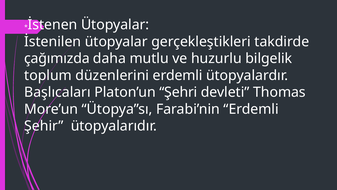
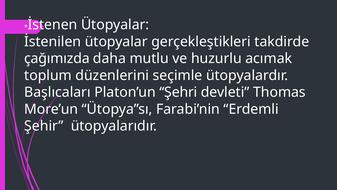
bilgelik: bilgelik -> acımak (269, 58)
düzenlerini erdemli: erdemli -> seçimle (178, 75)
